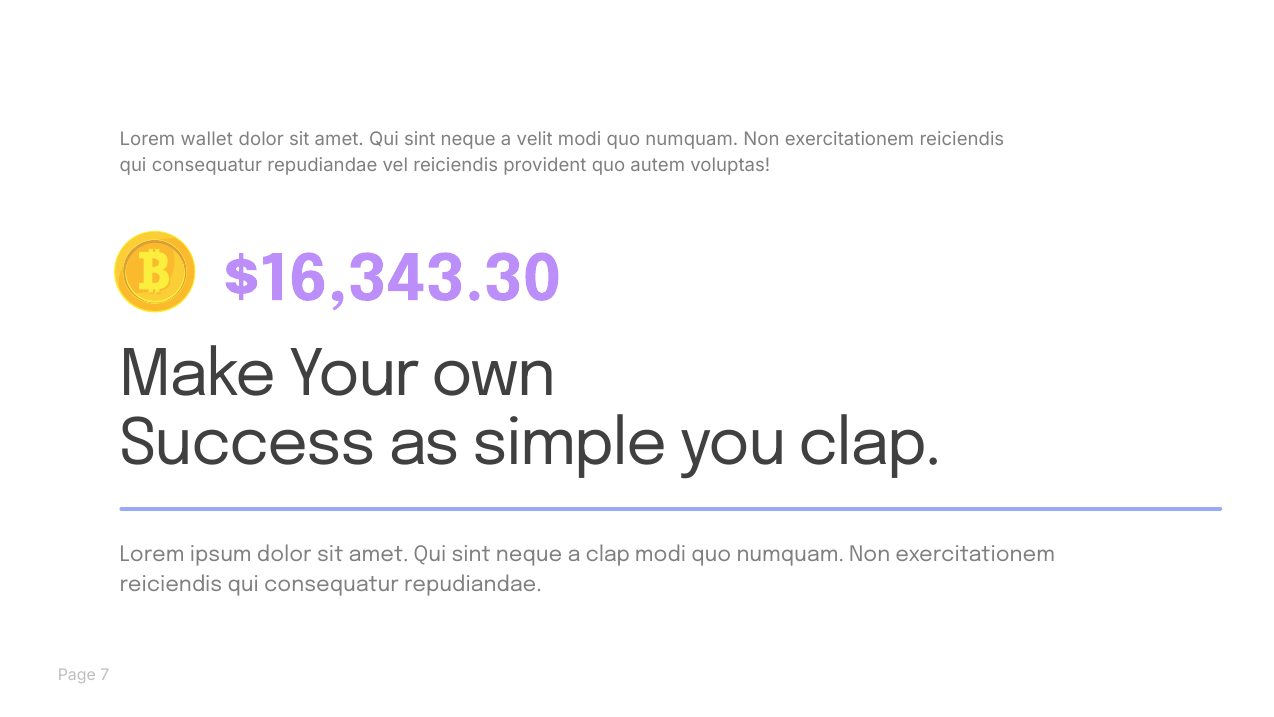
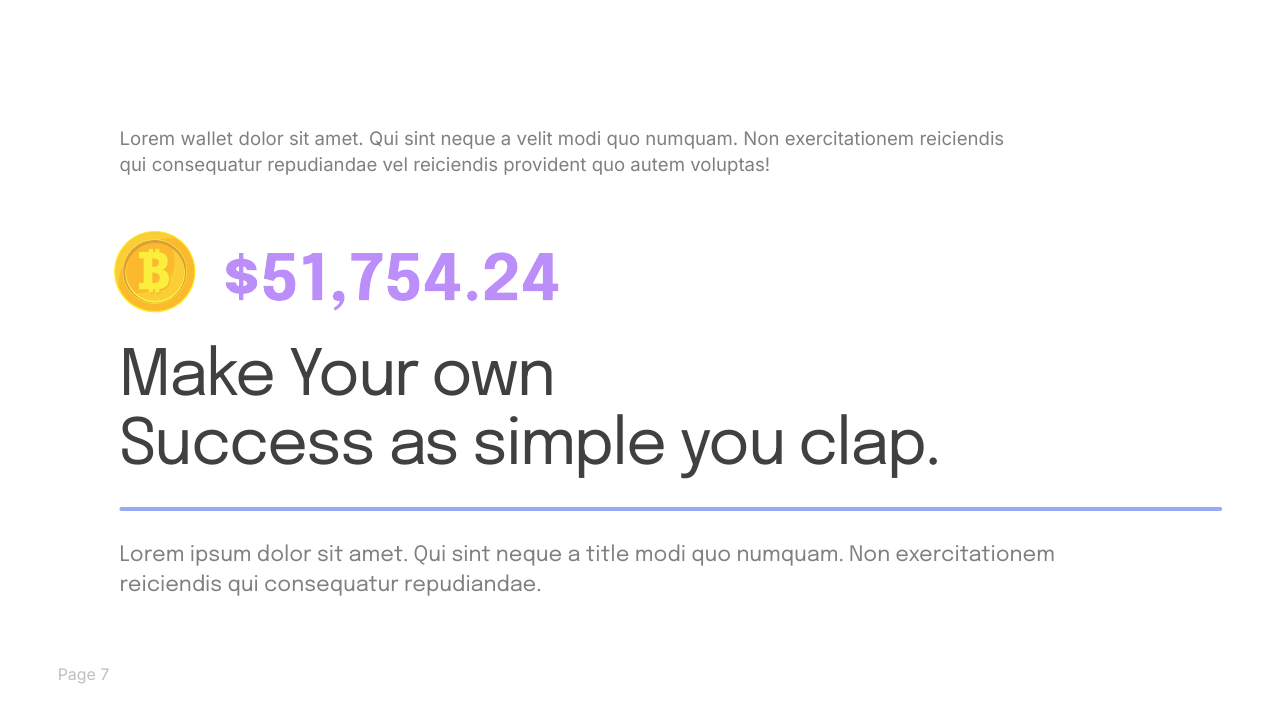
$16,343.30: $16,343.30 -> $51,754.24 (392, 279)
a clap: clap -> title (608, 554)
